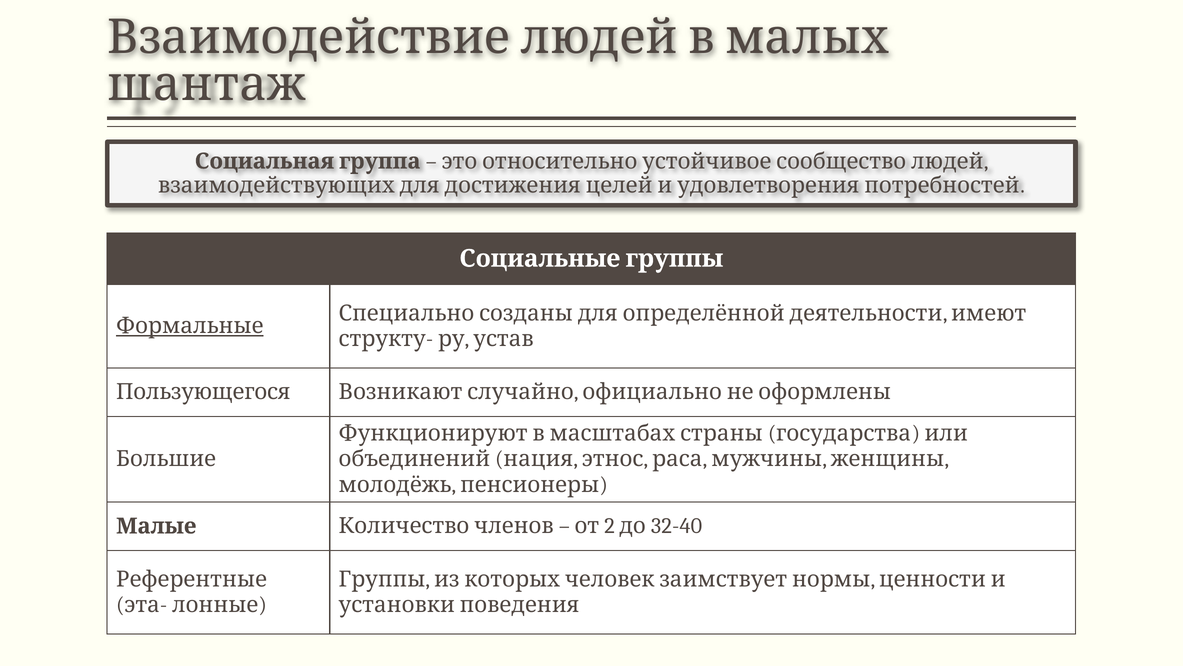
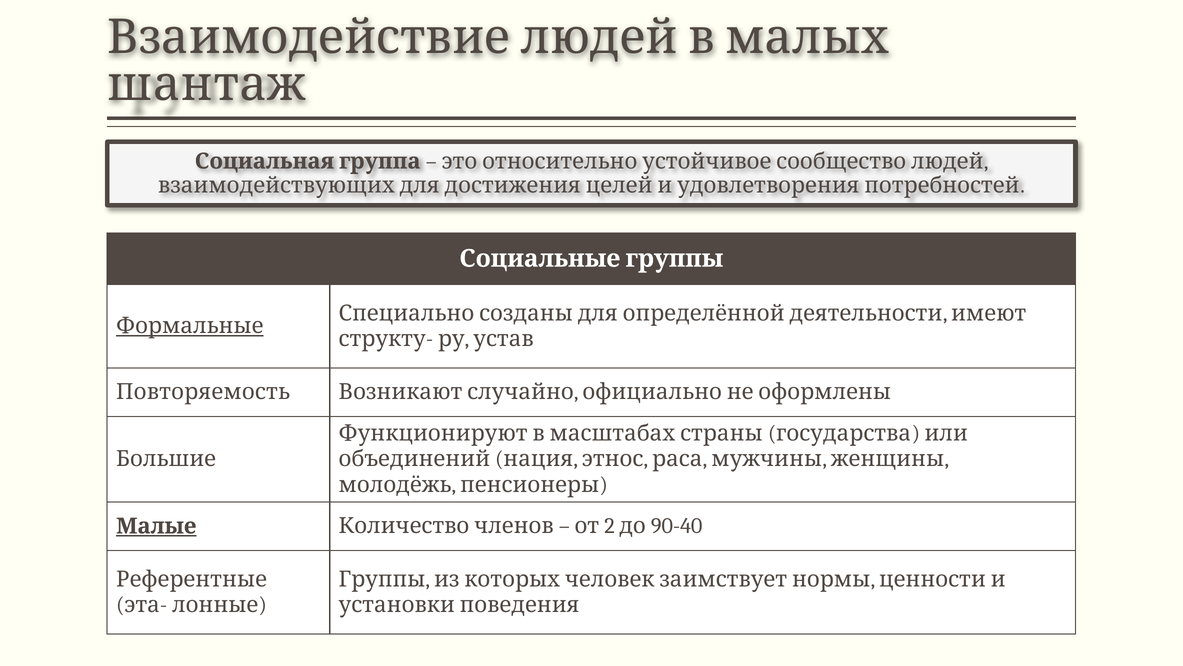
Пользующегося: Пользующегося -> Повторяемость (203, 392)
Малые underline: none -> present (156, 526)
32-40: 32-40 -> 90-40 (677, 526)
